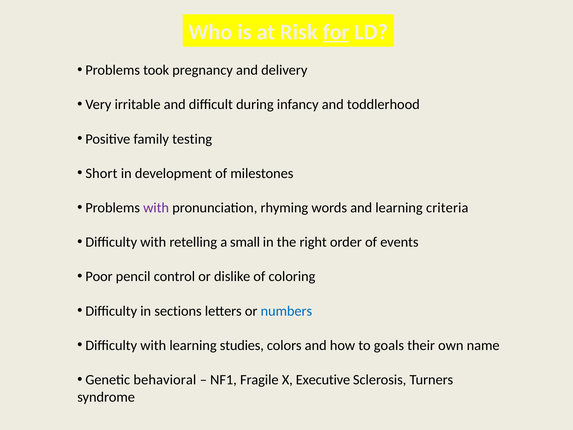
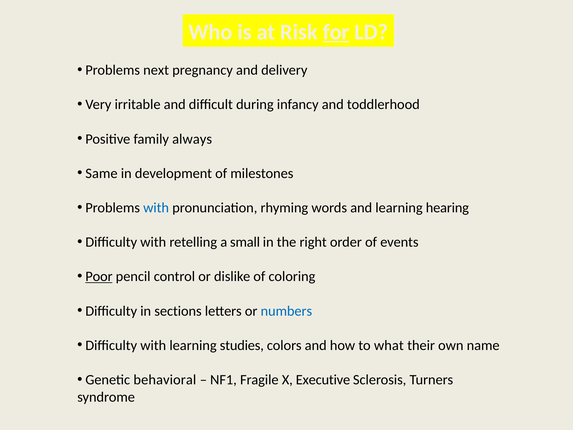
took: took -> next (156, 70)
testing: testing -> always (192, 139)
Short: Short -> Same (101, 173)
with colour: purple -> blue (156, 208)
criteria: criteria -> hearing (447, 208)
Poor underline: none -> present (99, 276)
goals: goals -> what (389, 345)
